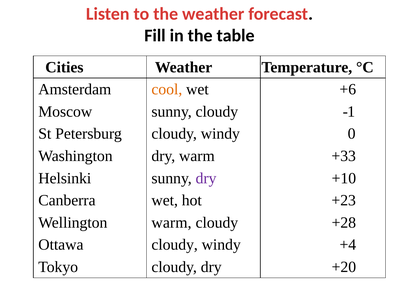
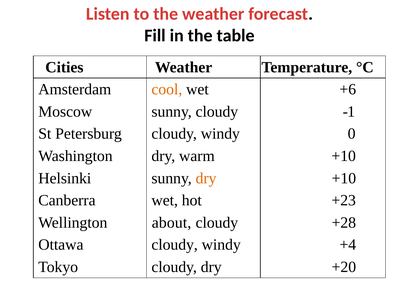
warm +33: +33 -> +10 (344, 156)
dry colour: purple -> orange (206, 178)
Wellington warm: warm -> about (172, 223)
